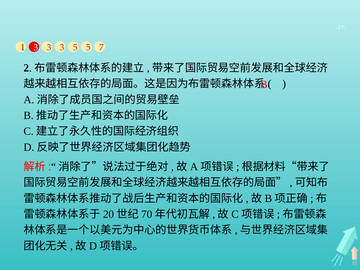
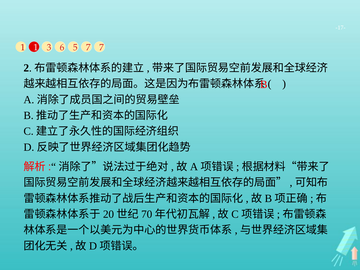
1 3: 3 -> 1 (36, 47)
3: 3 -> 6 (62, 47)
5 5: 5 -> 7 (88, 47)
